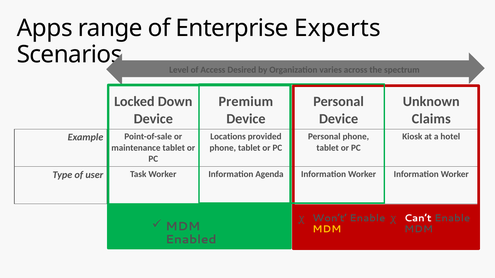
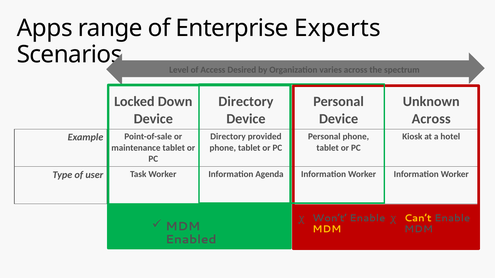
Premium: Premium -> Directory (246, 102)
Claims: Claims -> Across (431, 119)
Locations: Locations -> Directory (228, 137)
Can’t colour: white -> yellow (418, 218)
